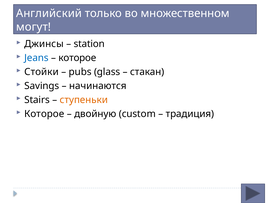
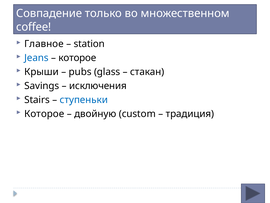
Английский: Английский -> Совпадение (49, 13)
могут: могут -> coffee (34, 27)
Джинсы: Джинсы -> Главное (44, 44)
Стойки: Стойки -> Крыши (42, 72)
начинаются: начинаются -> исключения (98, 86)
ступеньки colour: orange -> blue (84, 100)
